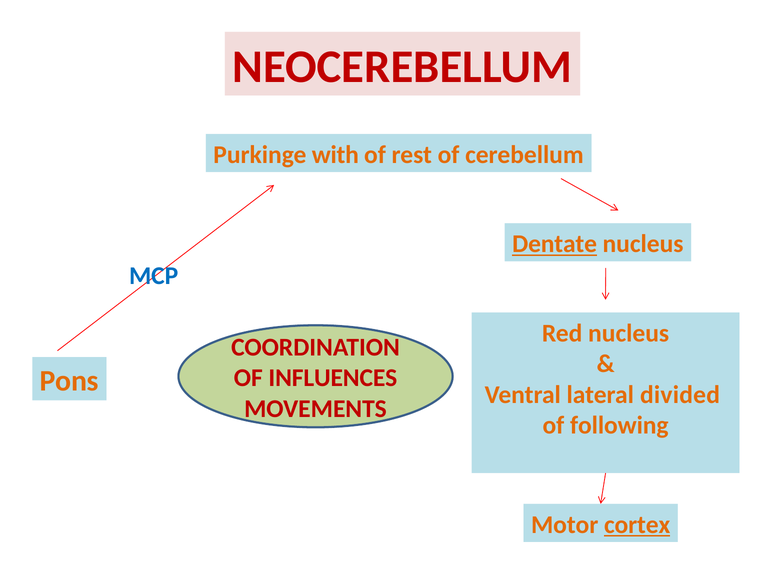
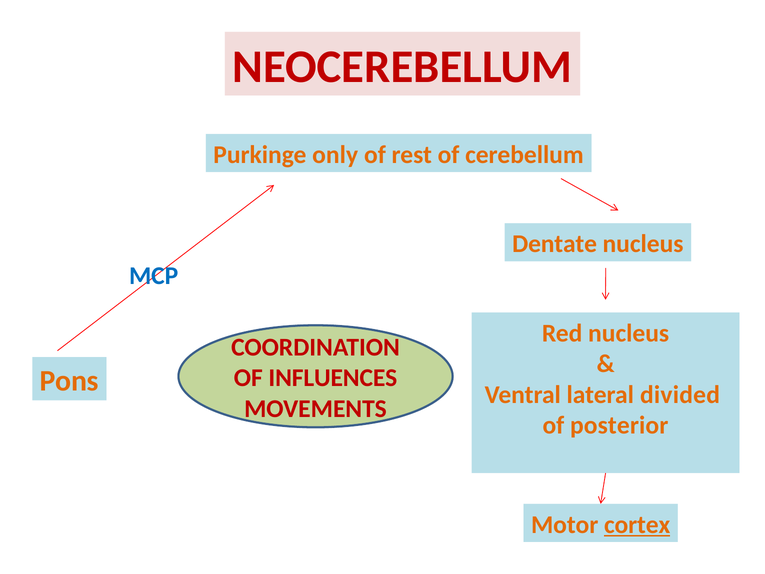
with: with -> only (335, 155)
Dentate underline: present -> none (555, 244)
following: following -> posterior (619, 425)
